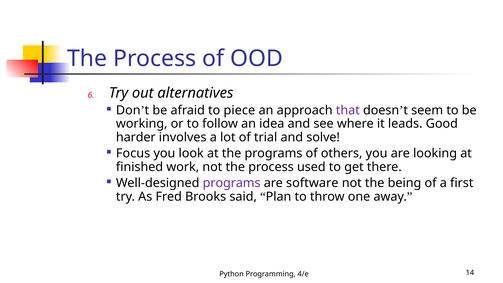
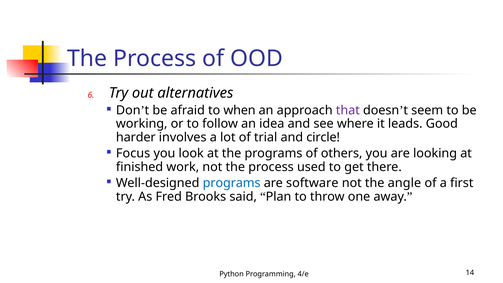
piece: piece -> when (240, 110)
solve: solve -> circle (323, 137)
programs colour: purple -> blue (232, 183)
being: being -> angle (404, 183)
